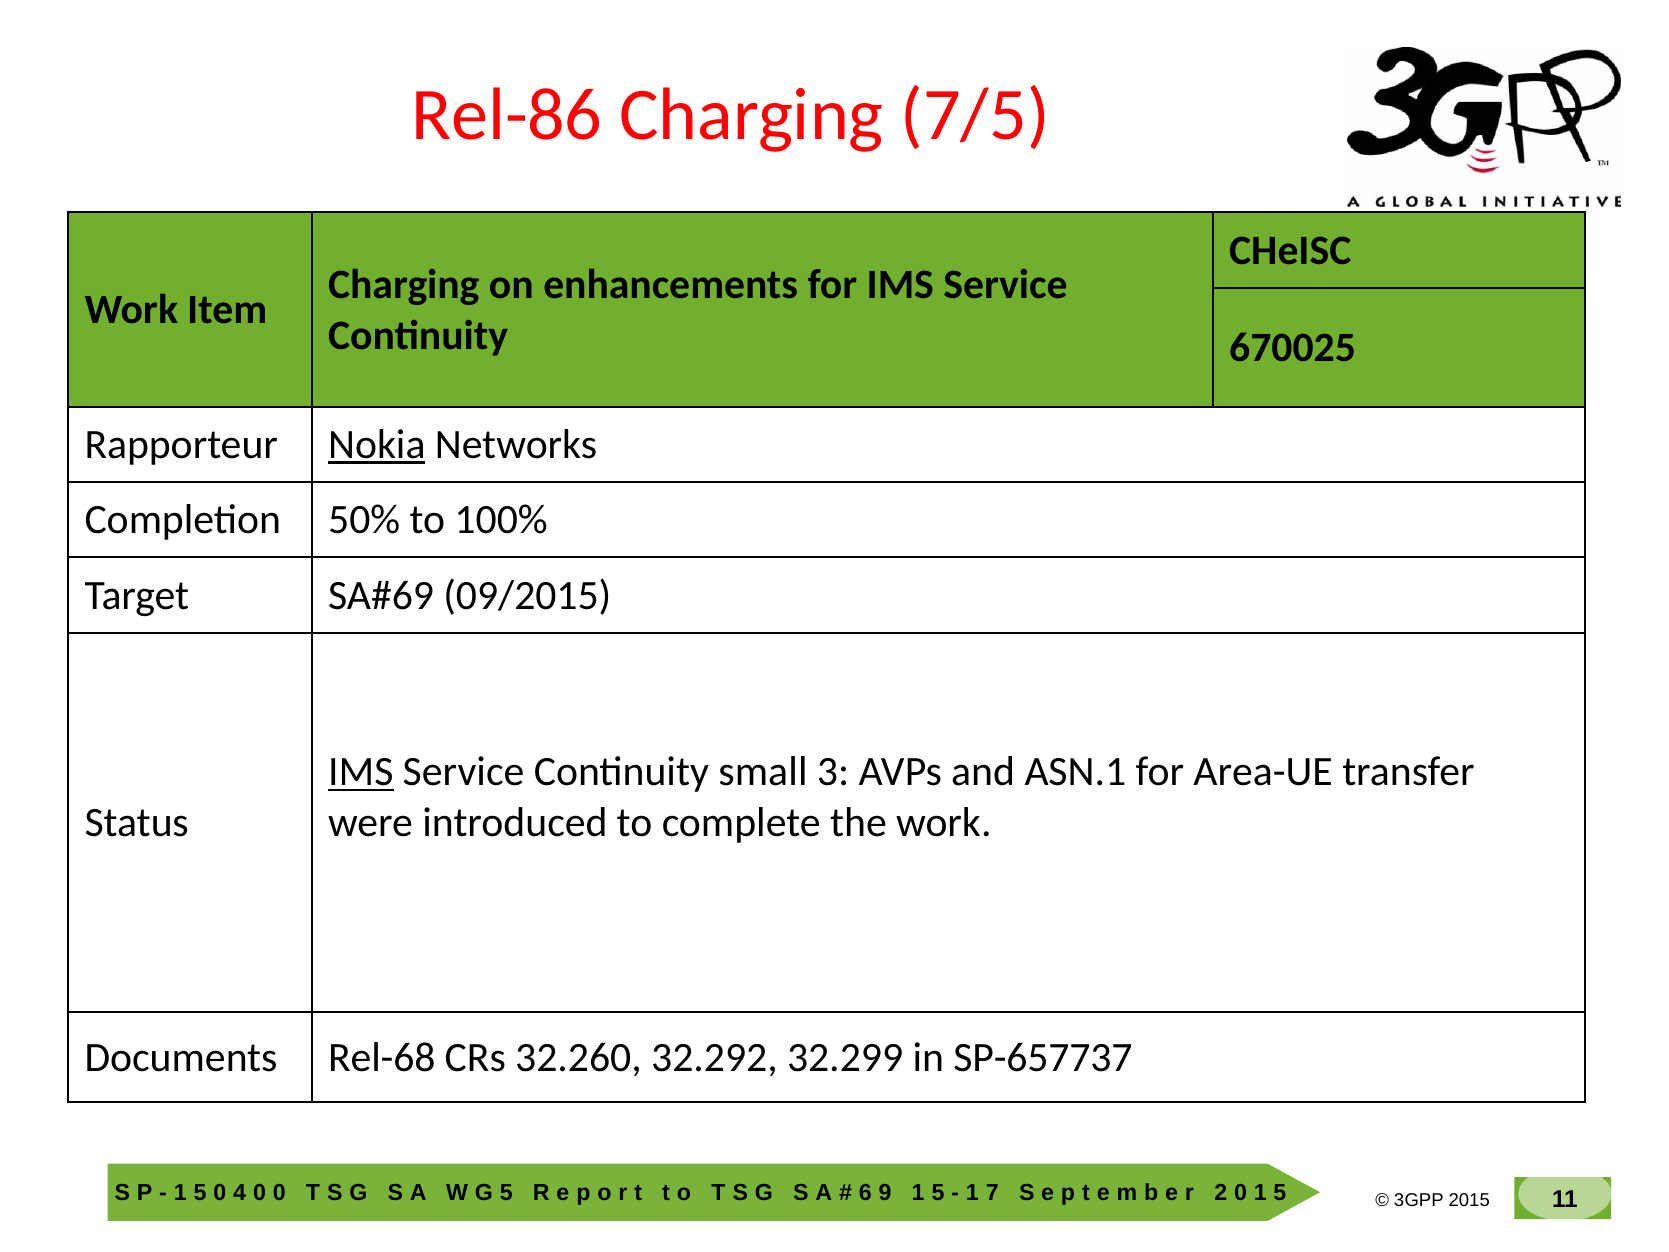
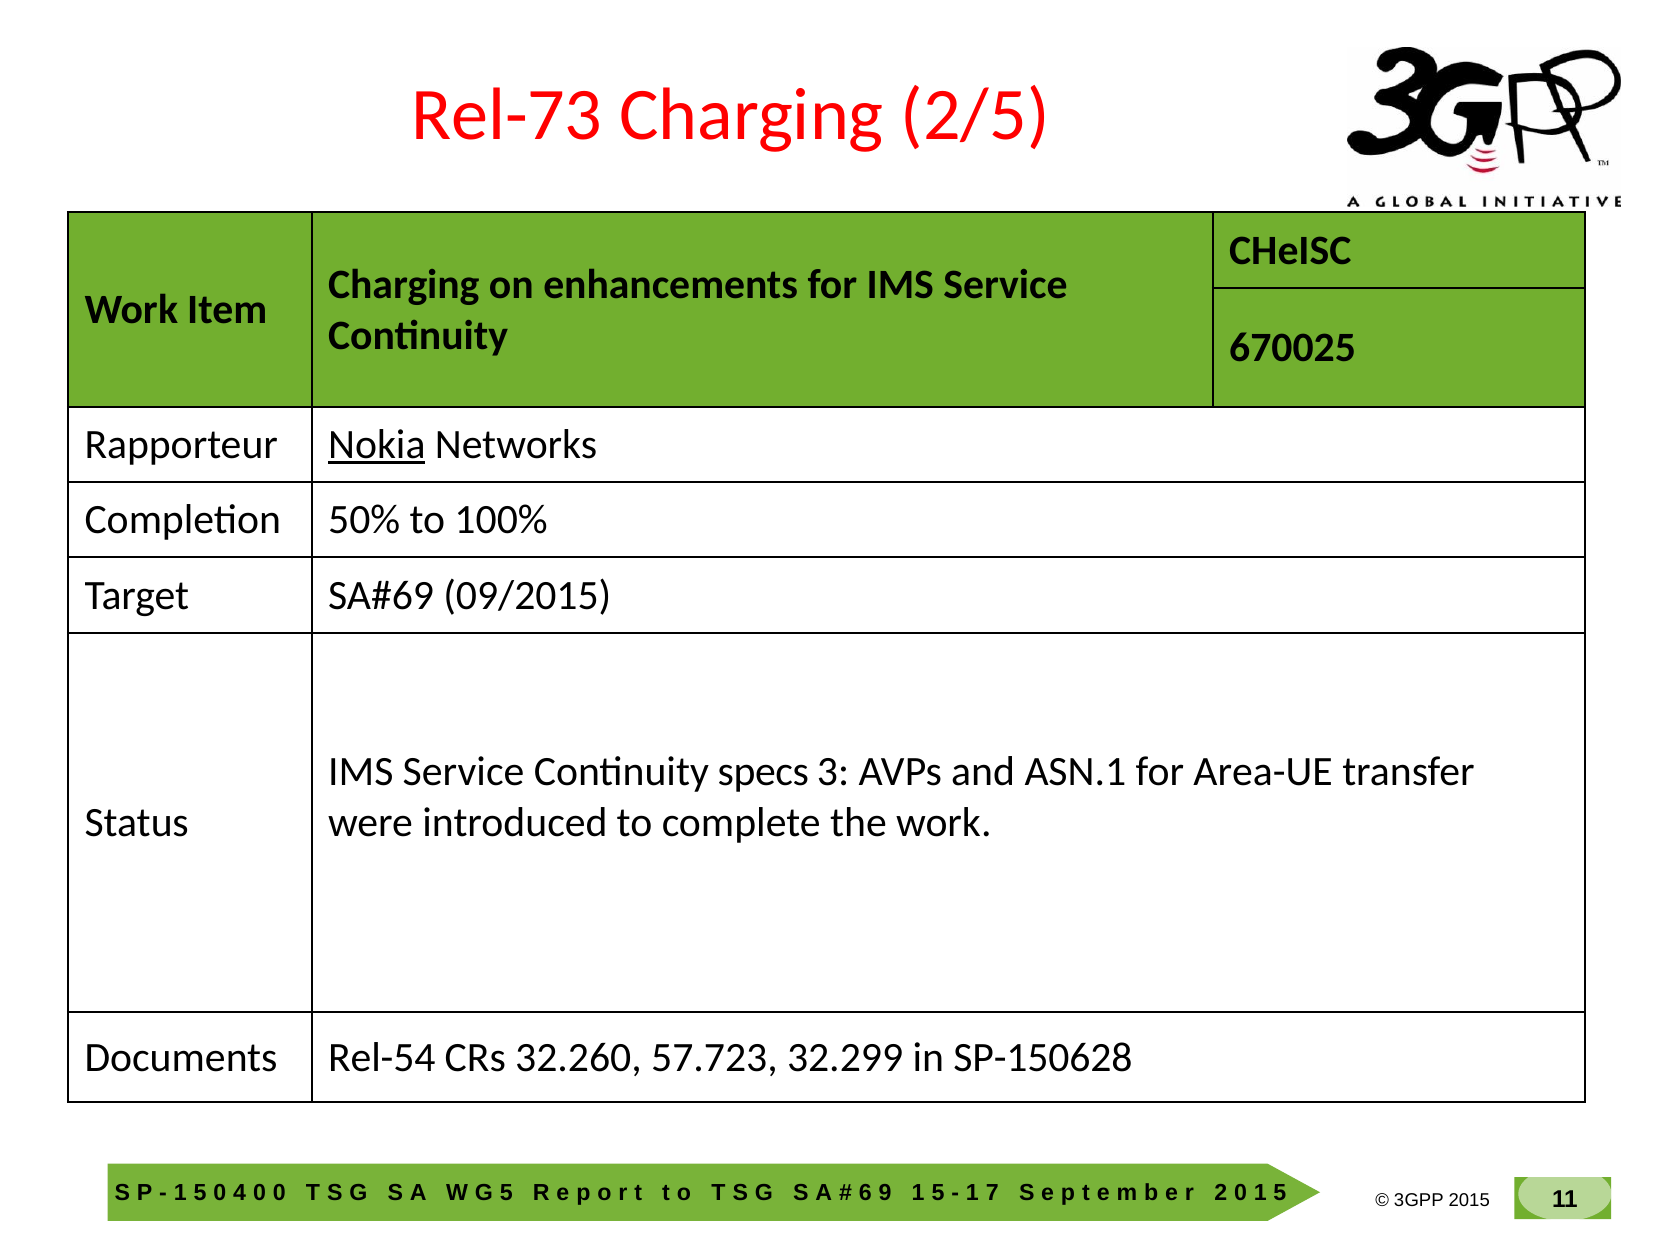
Rel-86: Rel-86 -> Rel-73 (507, 115)
7/5: 7/5 -> 2/5 (975, 115)
IMS underline: present -> none (361, 772)
small: small -> specs (763, 772)
Rel-68: Rel-68 -> Rel-54 (382, 1057)
32.292: 32.292 -> 57.723 (714, 1057)
SP-657737: SP-657737 -> SP-150628 (1043, 1057)
